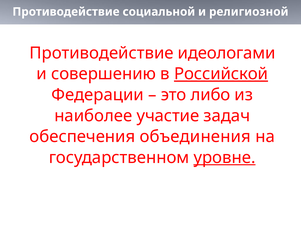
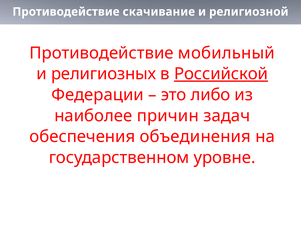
социальной: социальной -> скачивание (159, 12)
идеологами: идеологами -> мобильный (226, 53)
совершению: совершению -> религиозных (104, 74)
участие: участие -> причин (168, 116)
уровне underline: present -> none (225, 157)
